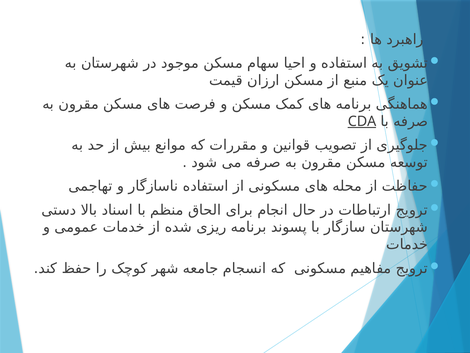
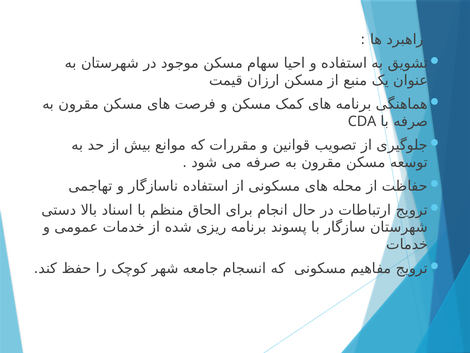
CDA underline: present -> none (362, 121)
